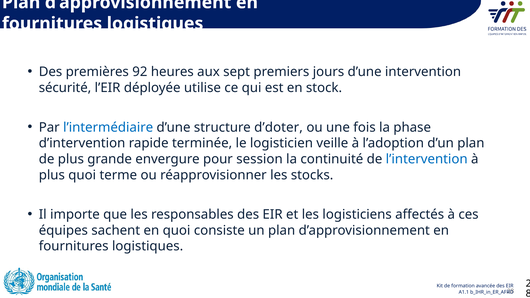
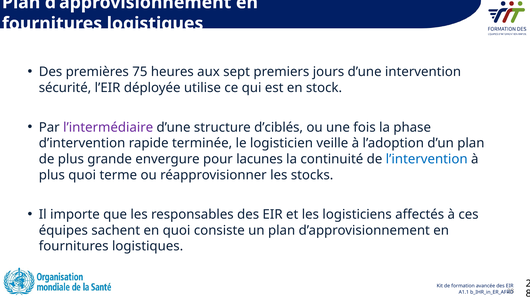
92: 92 -> 75 (140, 72)
l’intermédiaire colour: blue -> purple (108, 127)
d’doter: d’doter -> d’ciblés (279, 127)
session: session -> lacunes (260, 159)
